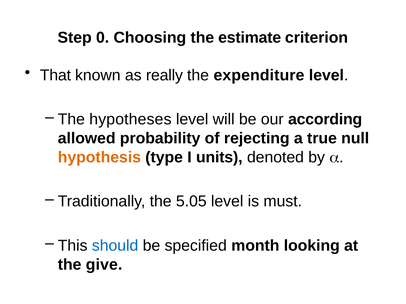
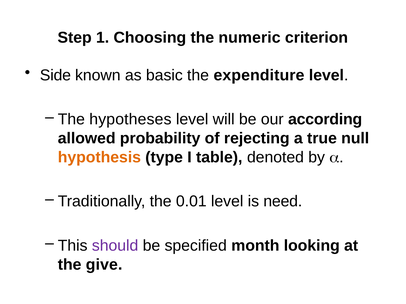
0: 0 -> 1 (103, 38)
estimate: estimate -> numeric (250, 38)
That: That -> Side (55, 75)
really: really -> basic (164, 75)
units: units -> table (219, 157)
5.05: 5.05 -> 0.01 (191, 202)
must: must -> need (283, 202)
should colour: blue -> purple (115, 246)
